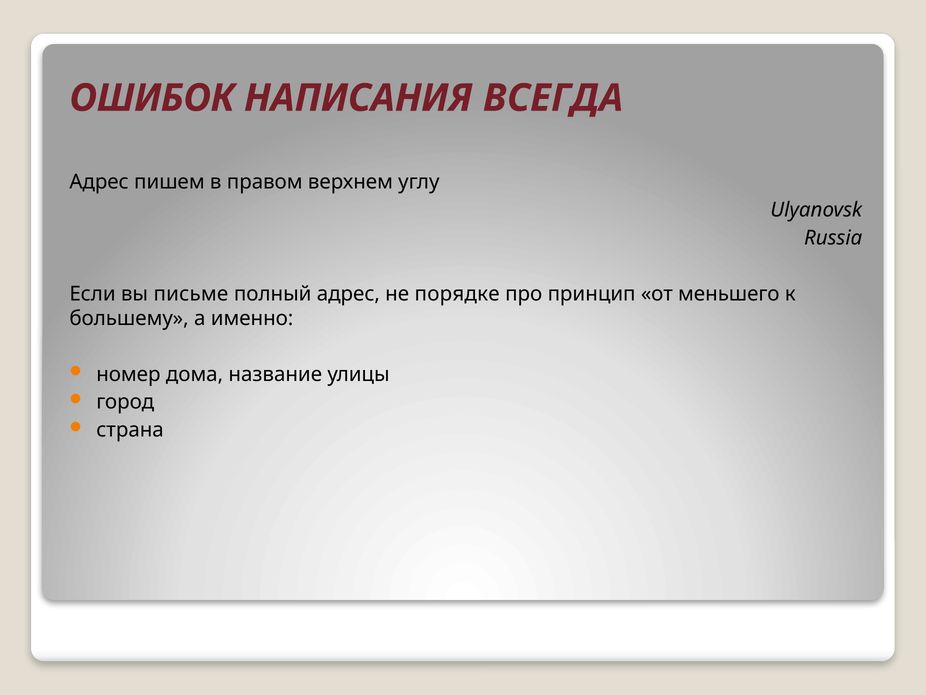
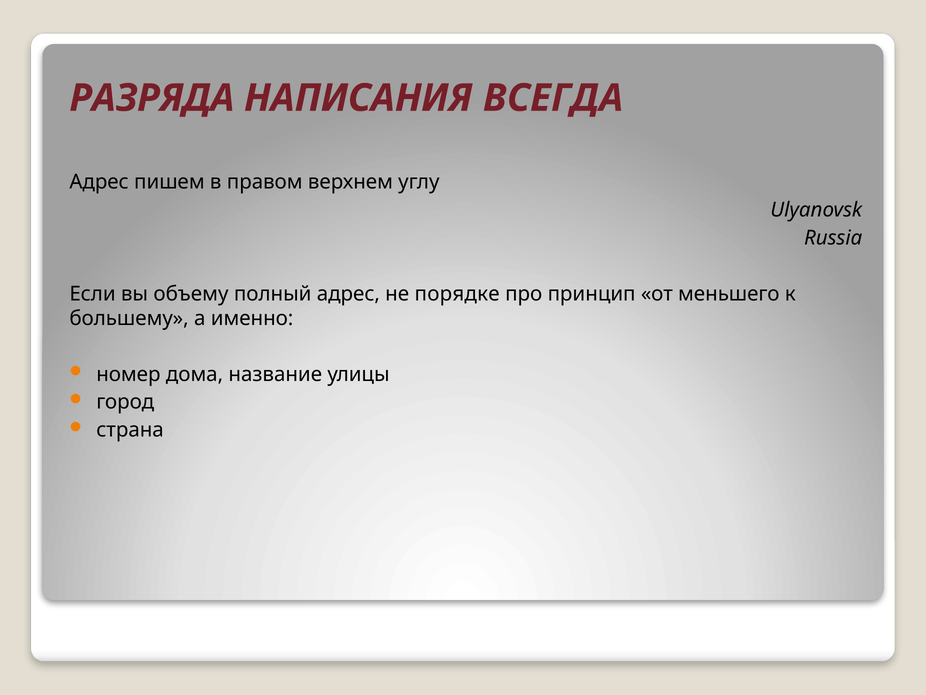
ОШИБОК: ОШИБОК -> РАЗРЯДА (152, 98)
письме: письме -> объему (191, 294)
